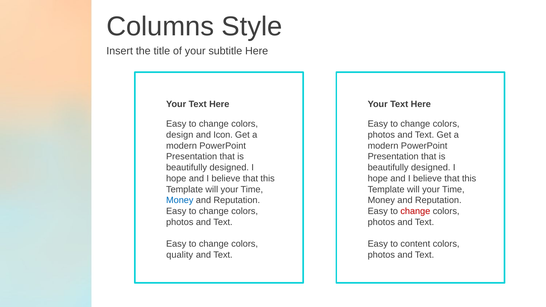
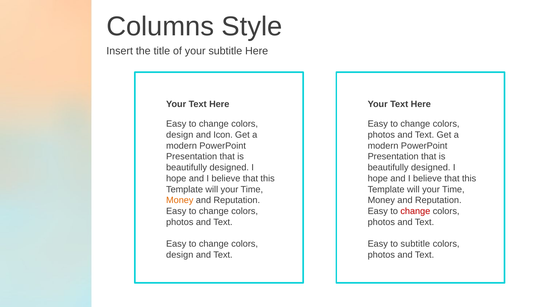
Money colour: blue -> orange (180, 200)
to content: content -> subtitle (415, 244)
quality: quality -> design (180, 255)
